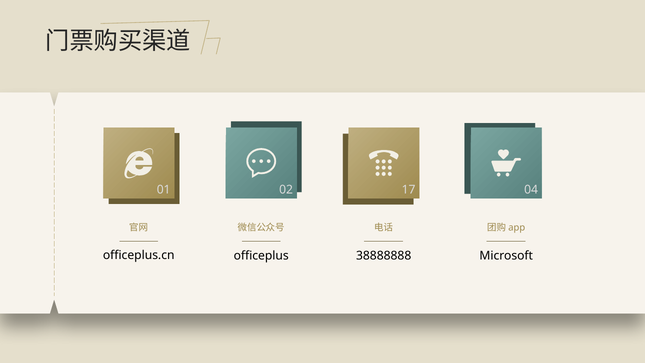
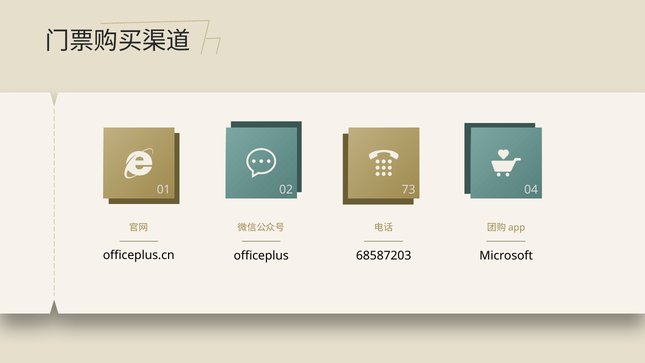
17: 17 -> 73 (409, 190)
38888888: 38888888 -> 68587203 (384, 256)
